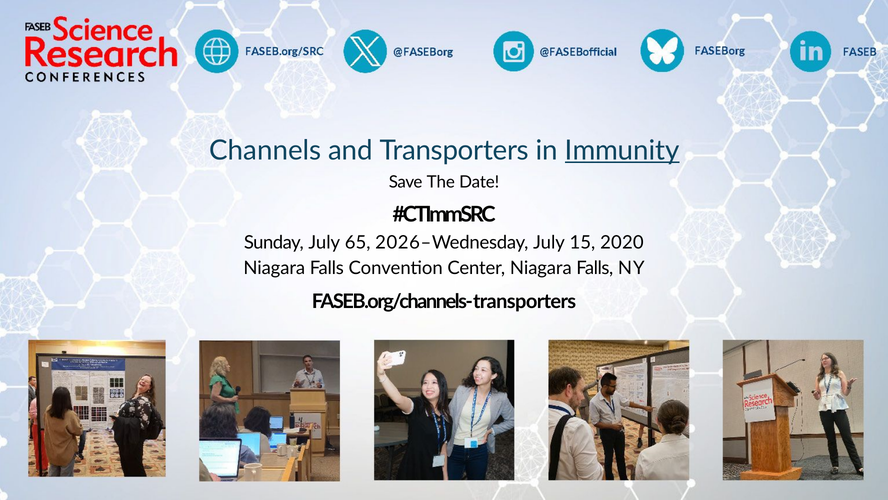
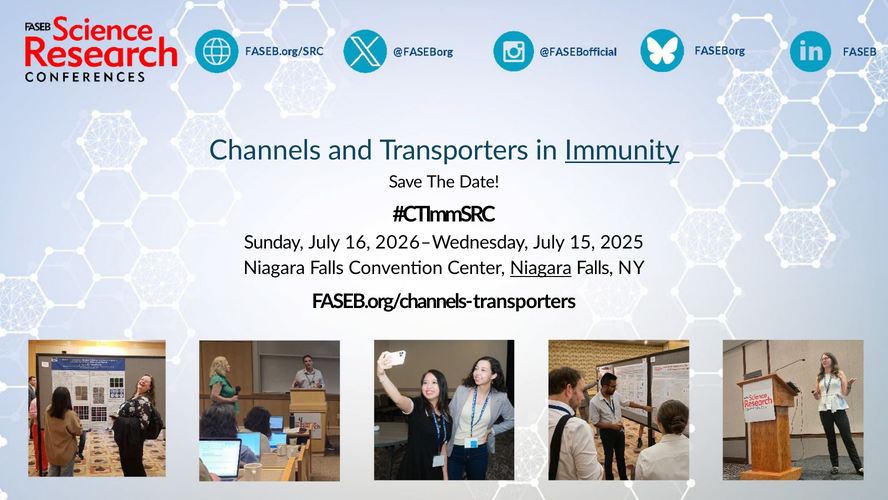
65: 65 -> 16 (358, 242)
2020: 2020 -> 2025 (622, 242)
Niagara underline: none -> present (541, 268)
